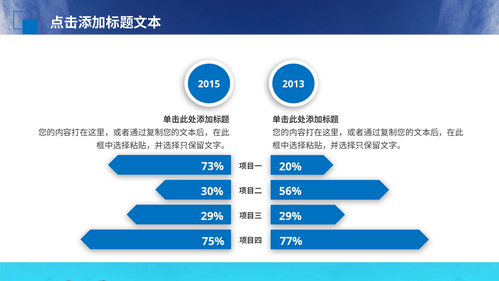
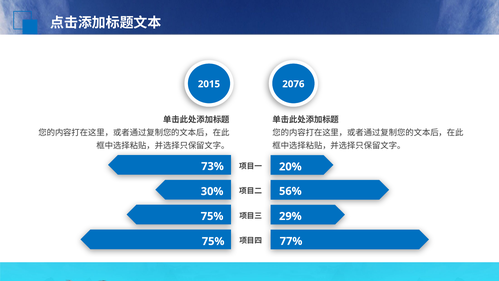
2013: 2013 -> 2076 (293, 84)
29%: 29% -> 75% (212, 216)
